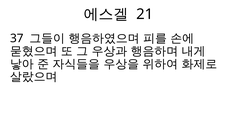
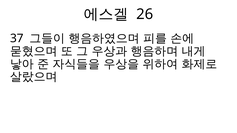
21: 21 -> 26 (145, 14)
